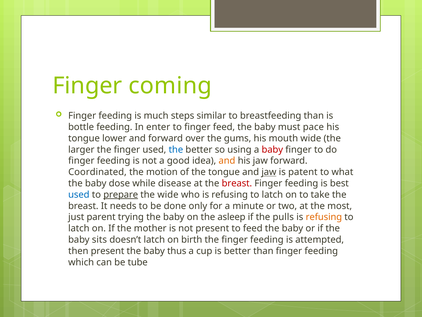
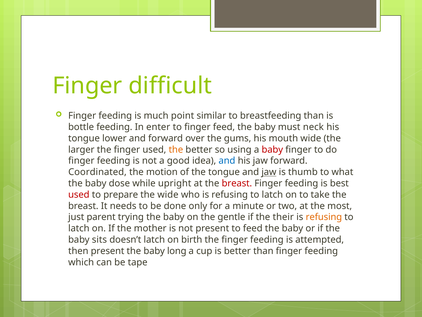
coming: coming -> difficult (170, 86)
steps: steps -> point (183, 116)
pace: pace -> neck (313, 127)
the colour: blue -> orange (176, 149)
and colour: orange -> blue (227, 161)
patent: patent -> thumb (303, 172)
disease: disease -> upright (175, 183)
used colour: blue -> red (79, 194)
prepare underline: present -> none (121, 194)
asleep: asleep -> gentle (231, 217)
pulls: pulls -> their (283, 217)
thus: thus -> long (177, 251)
tube: tube -> tape (138, 262)
